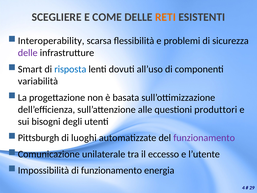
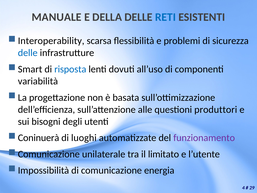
SCEGLIERE: SCEGLIERE -> MANUALE (57, 17)
COME: COME -> DELLA (107, 17)
RETI colour: orange -> blue (166, 17)
delle colour: purple -> blue (28, 53)
Pittsburgh: Pittsburgh -> Coninuerà (39, 138)
eccesso: eccesso -> limitato (164, 154)
di funzionamento: funzionamento -> comunicazione (111, 170)
